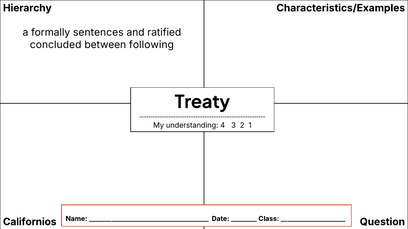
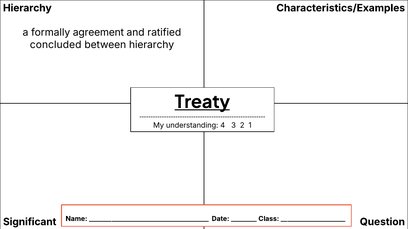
sentences: sentences -> agreement (98, 33)
between following: following -> hierarchy (152, 45)
Treaty underline: none -> present (202, 102)
Californios: Californios -> Significant (30, 222)
